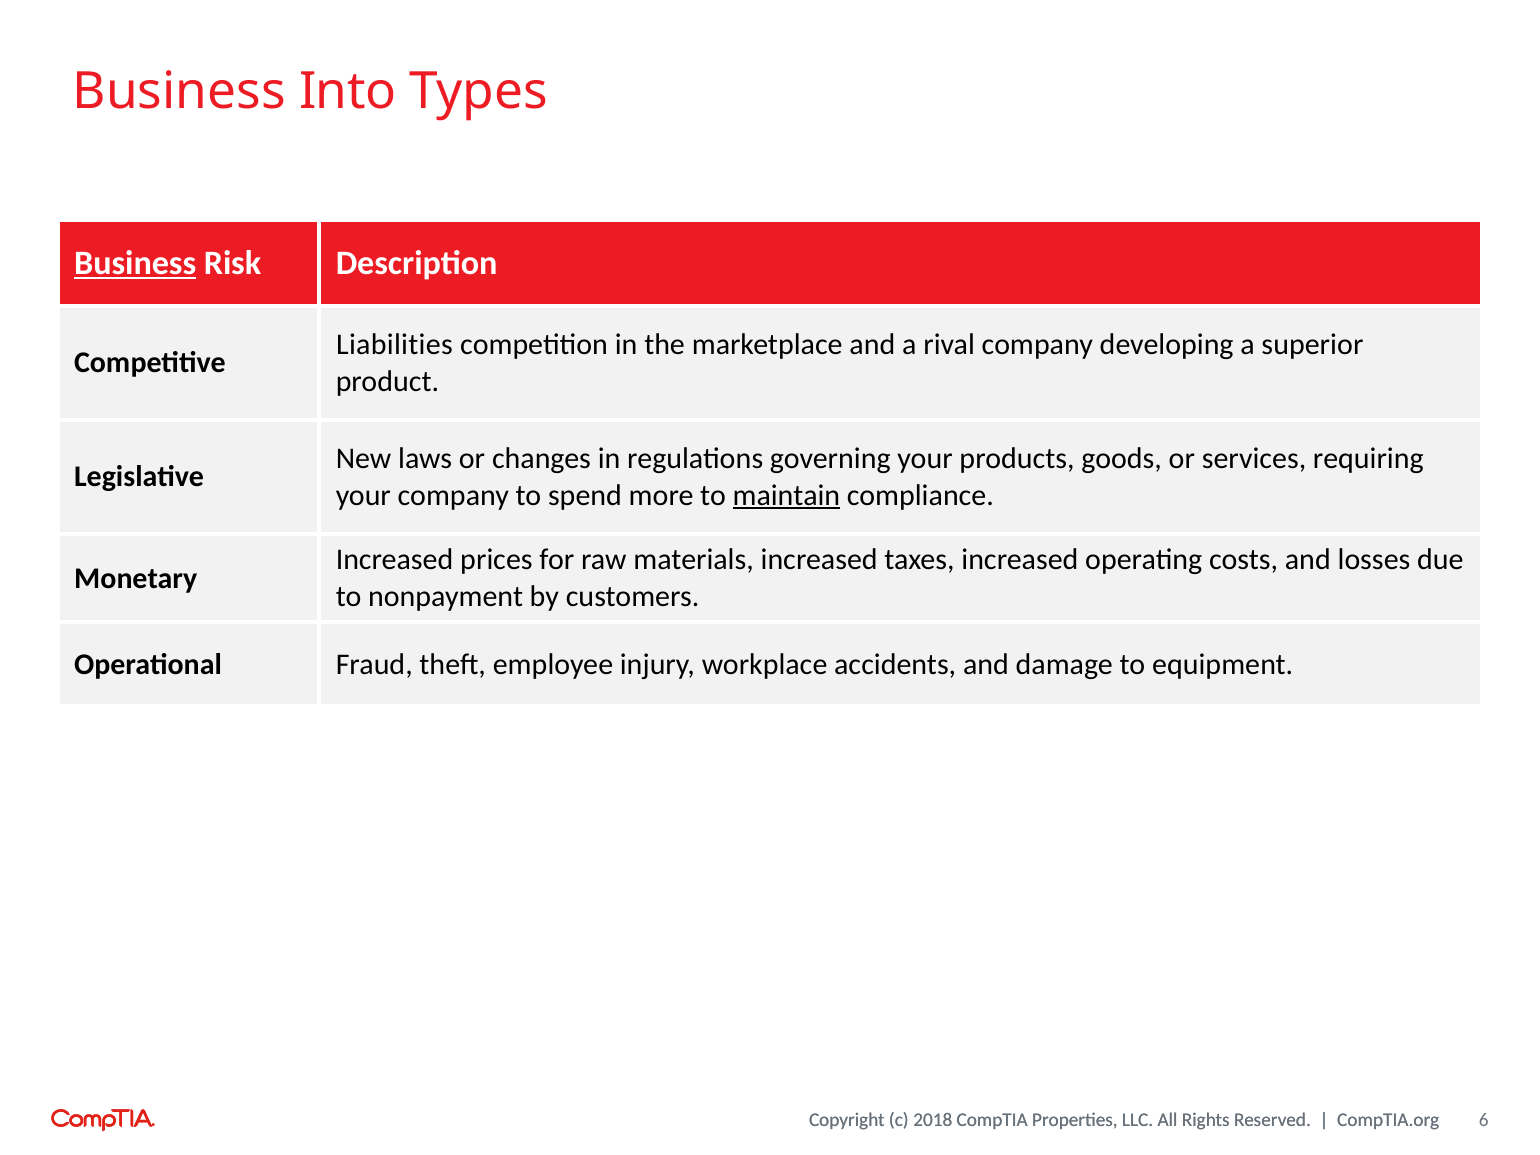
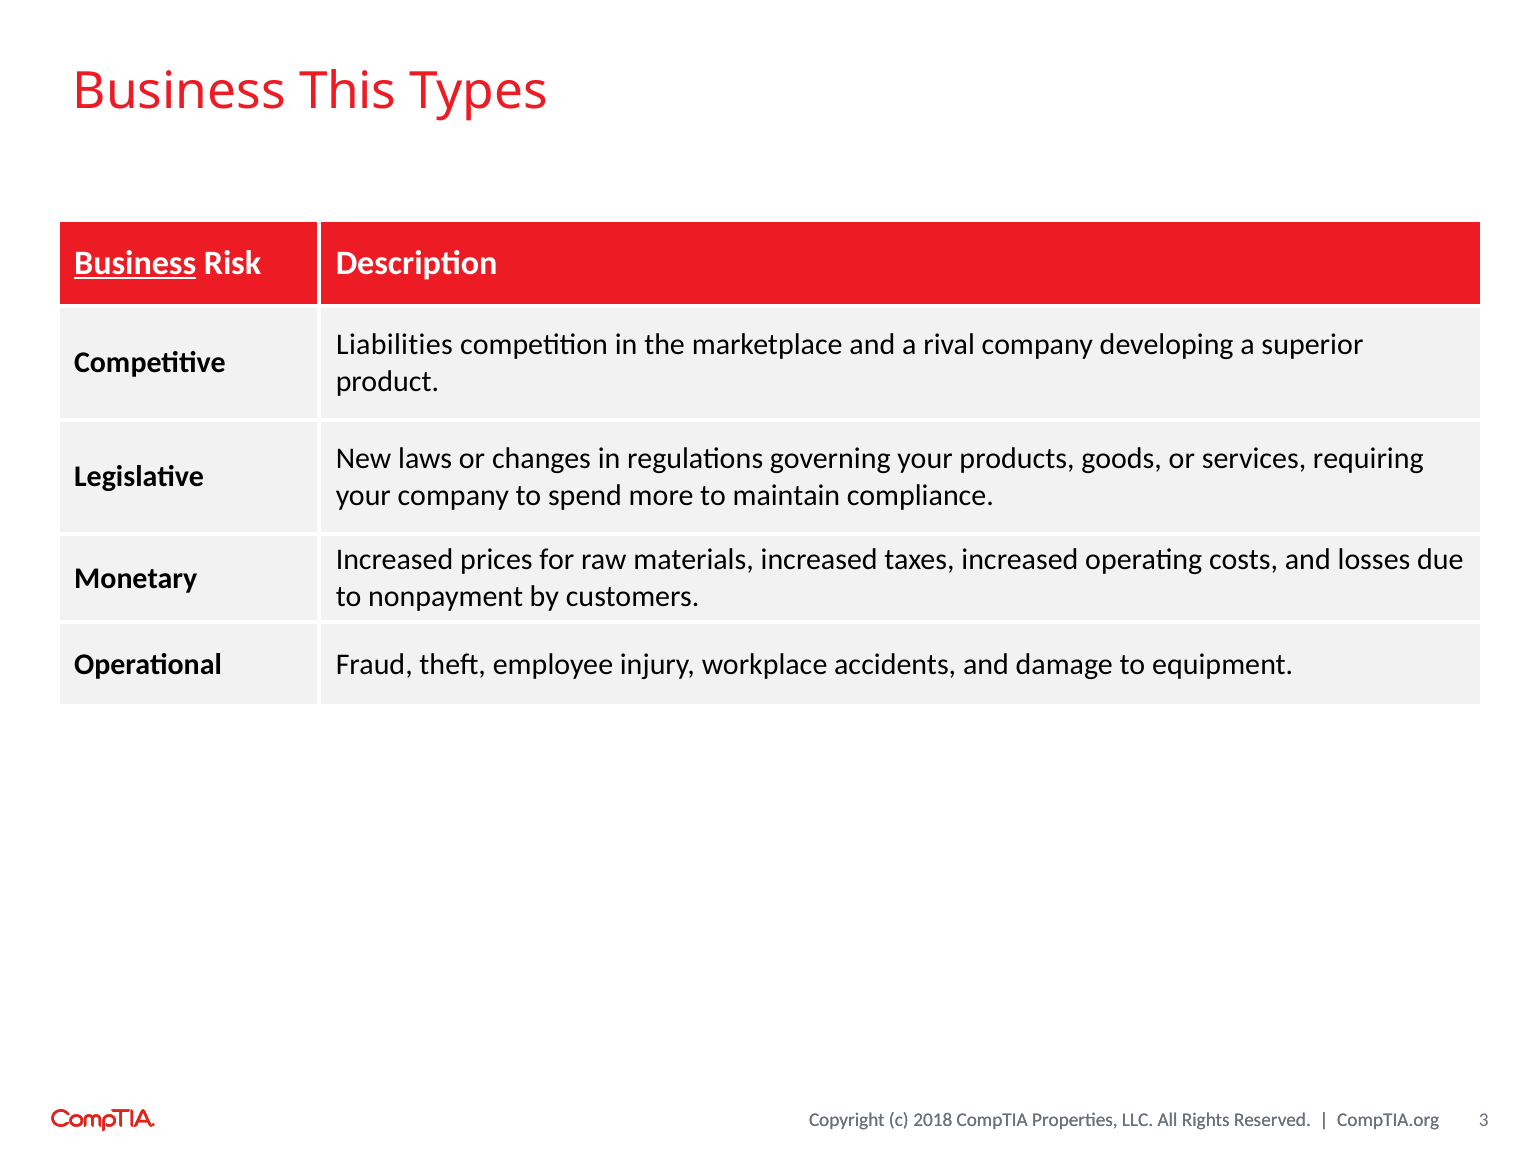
Into: Into -> This (348, 92)
maintain underline: present -> none (786, 495)
6: 6 -> 3 (1484, 1120)
